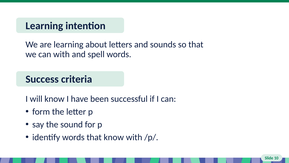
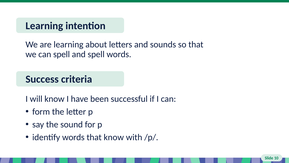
can with: with -> spell (62, 54)
